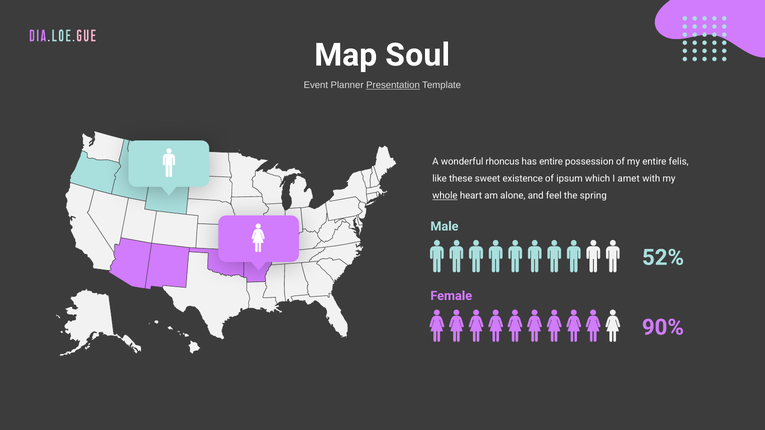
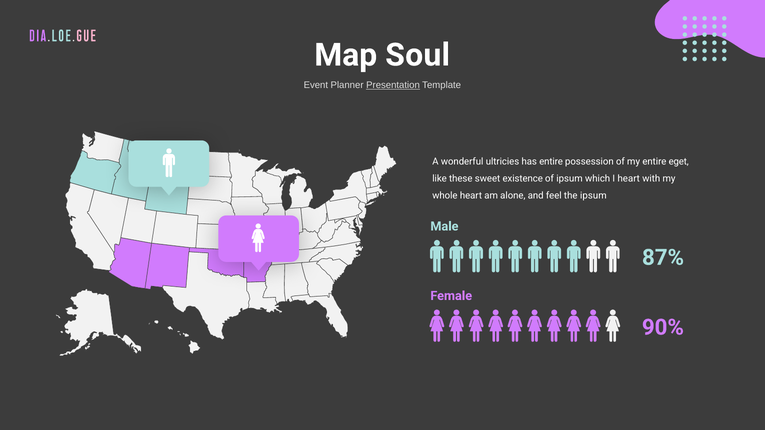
rhoncus: rhoncus -> ultricies (502, 161)
felis: felis -> eget (679, 161)
I amet: amet -> heart (629, 179)
whole underline: present -> none (445, 196)
the spring: spring -> ipsum (593, 196)
52%: 52% -> 87% (663, 258)
